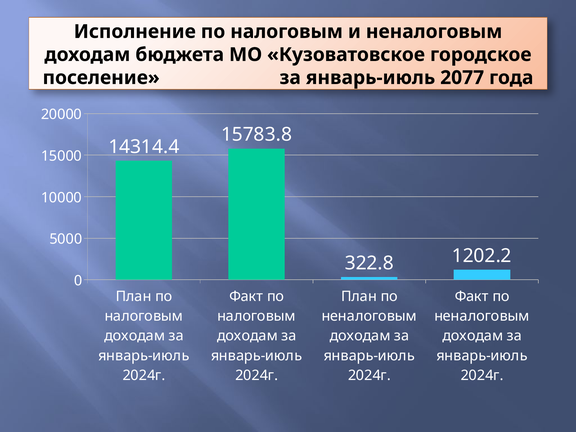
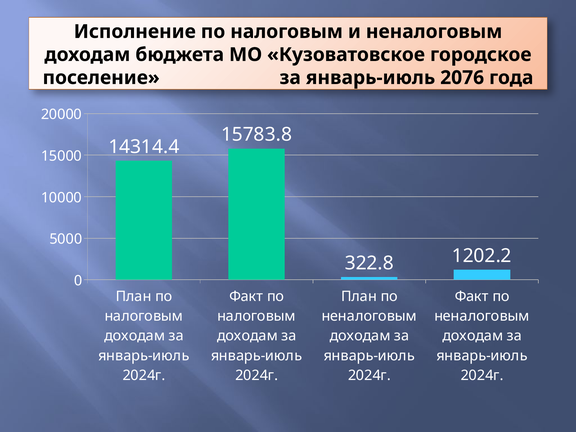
2077: 2077 -> 2076 (462, 78)
